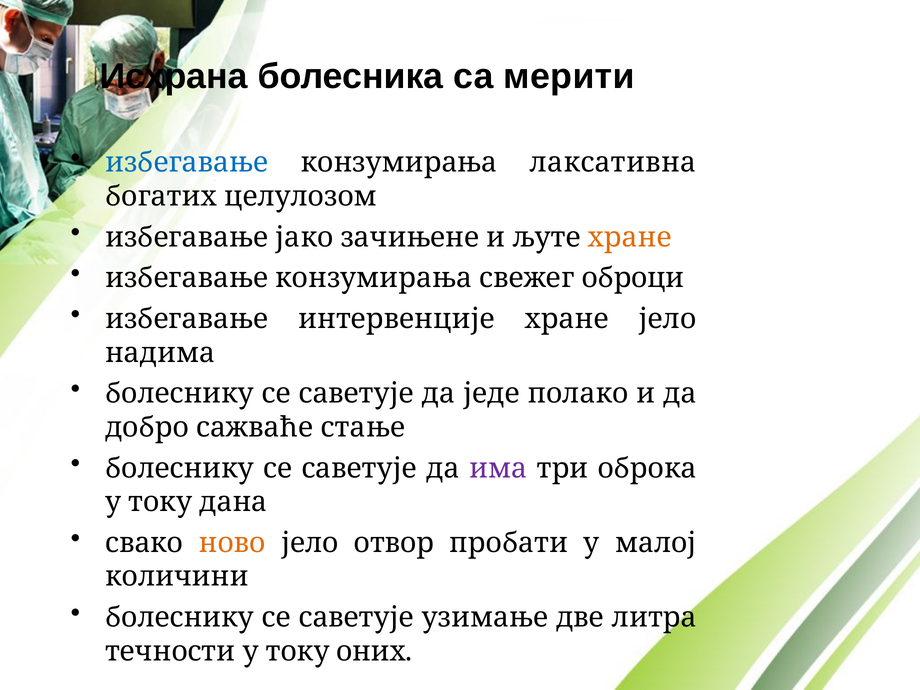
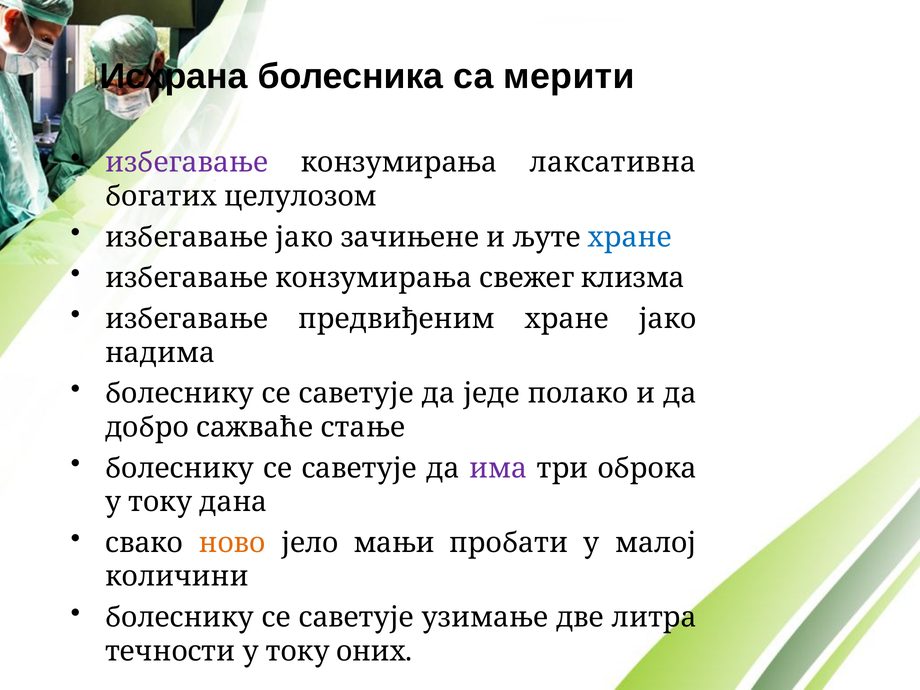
избегавање colour: blue -> purple (187, 163)
хране colour: orange -> blue (630, 237)
оброци: оброци -> клизма (633, 278)
интервенције: интервенције -> предвиђеним (397, 319)
хране јело: јело -> јако (668, 319)
отвор: отвор -> мањи (394, 543)
